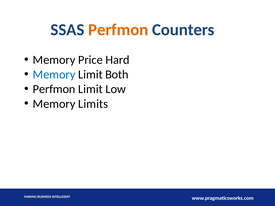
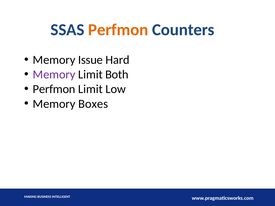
Price: Price -> Issue (90, 60)
Memory colour: blue -> purple (54, 75)
Limits: Limits -> Boxes (93, 104)
